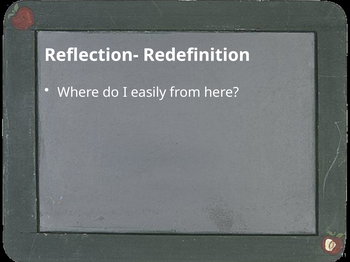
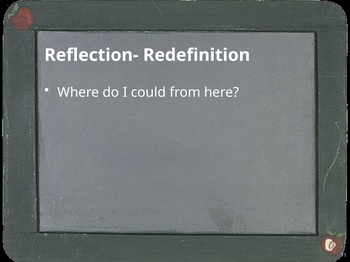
easily: easily -> could (148, 93)
